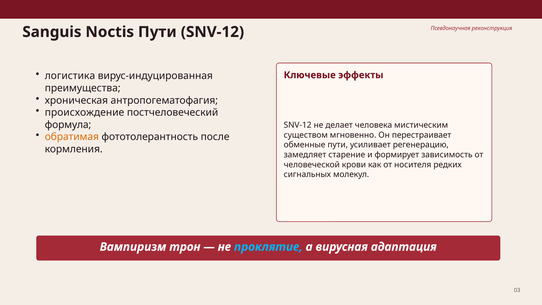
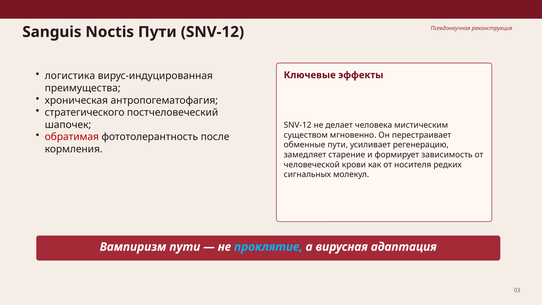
происхождение: происхождение -> стратегического (85, 112)
формула: формула -> шапочек (68, 125)
обратимая colour: orange -> red (72, 137)
Вампиризм трон: трон -> пути (185, 247)
